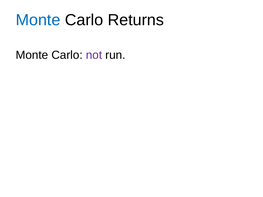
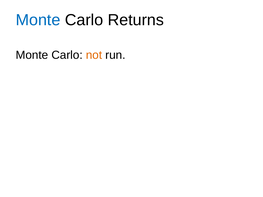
not colour: purple -> orange (94, 55)
